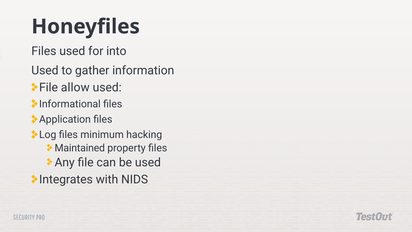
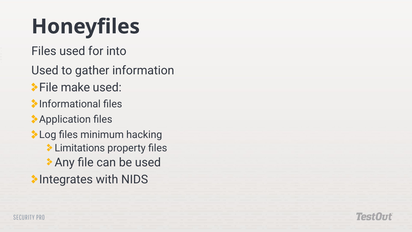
allow: allow -> make (75, 88)
Maintained: Maintained -> Limitations (80, 148)
